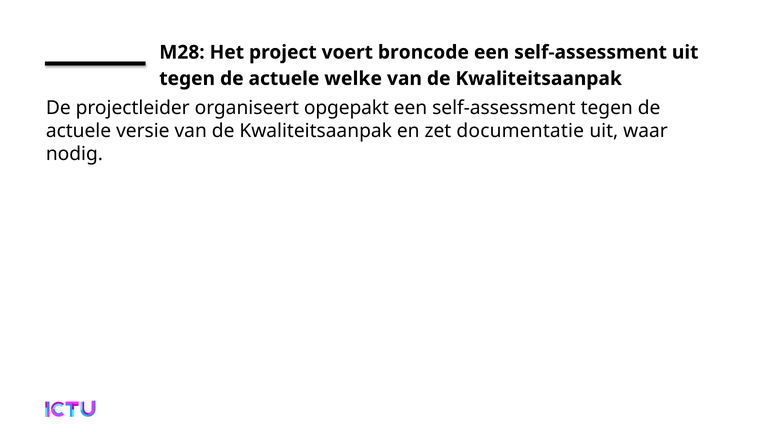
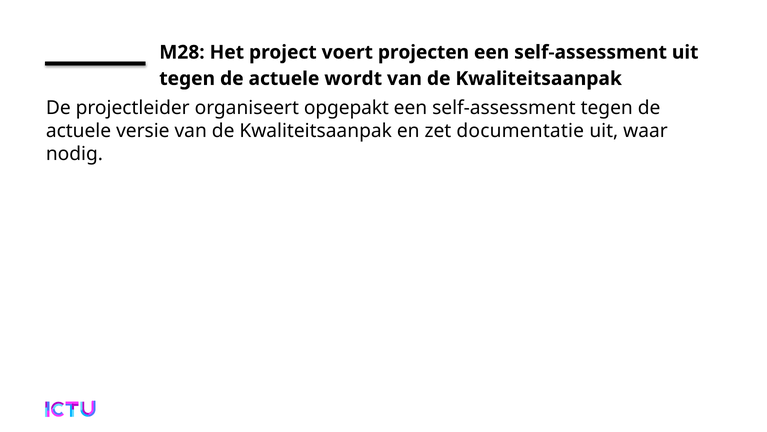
broncode: broncode -> projecten (423, 52)
welke: welke -> wordt (353, 78)
